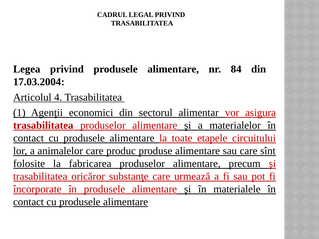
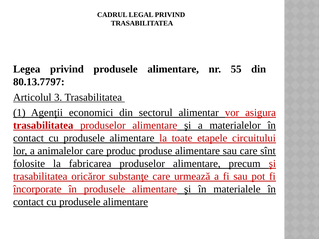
84: 84 -> 55 (236, 69)
17.03.2004: 17.03.2004 -> 80.13.7797 (39, 82)
4: 4 -> 3 (58, 97)
